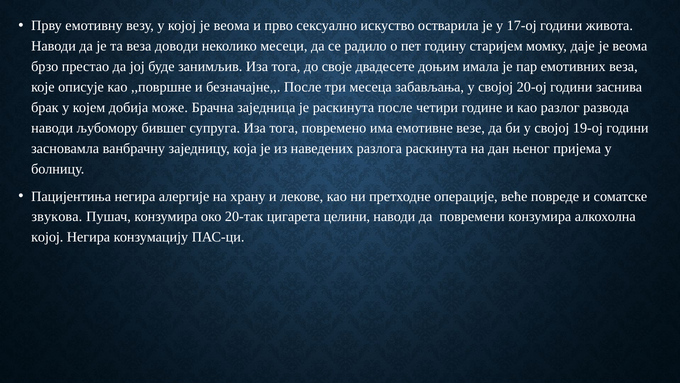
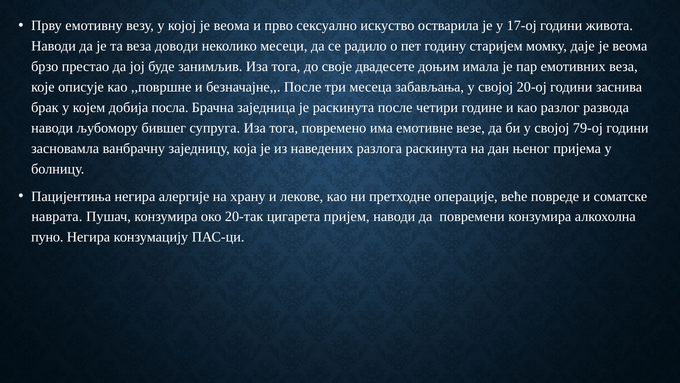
може: може -> посла (170, 107)
19-ој: 19-ој -> 79-ој (588, 128)
звукова: звукова -> наврата (57, 217)
целини: целини -> пријем (347, 217)
којој: којој -> пуно (47, 237)
